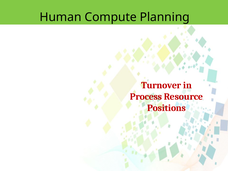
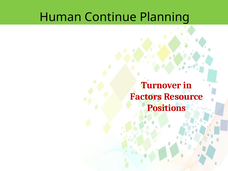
Compute: Compute -> Continue (111, 17)
Process: Process -> Factors (146, 97)
